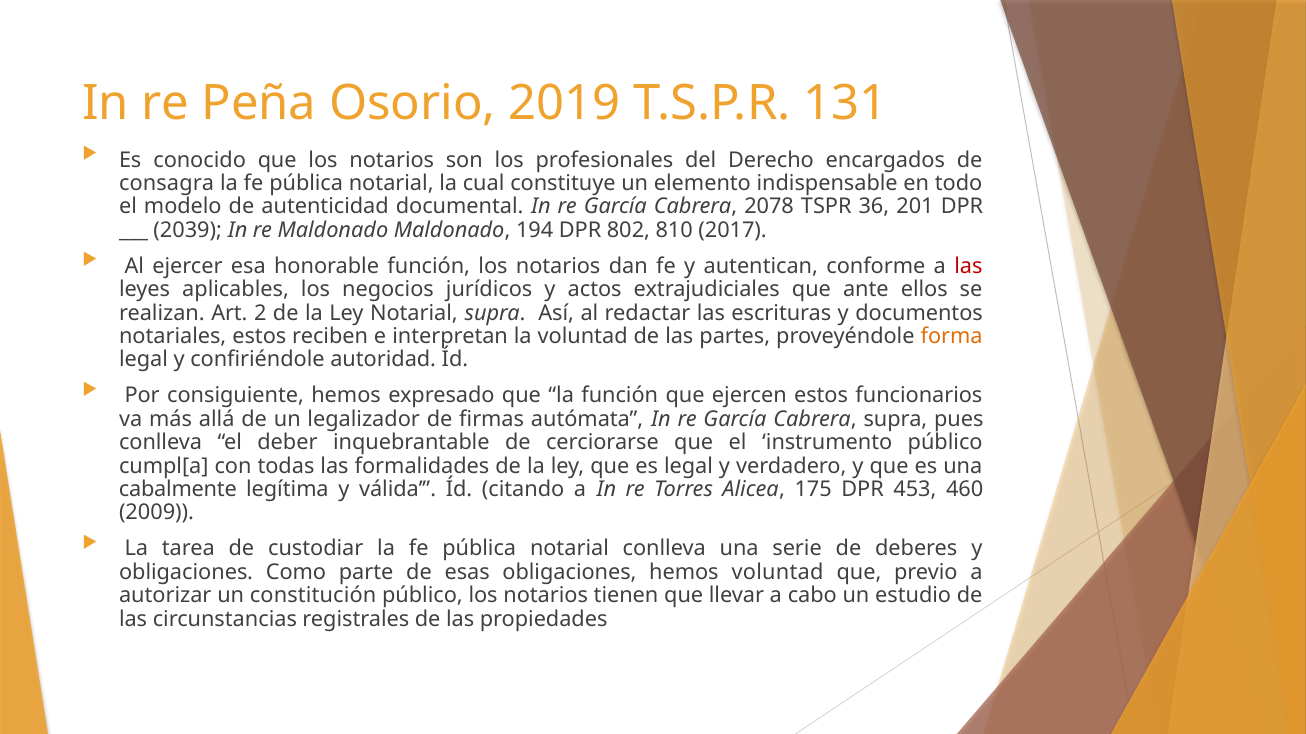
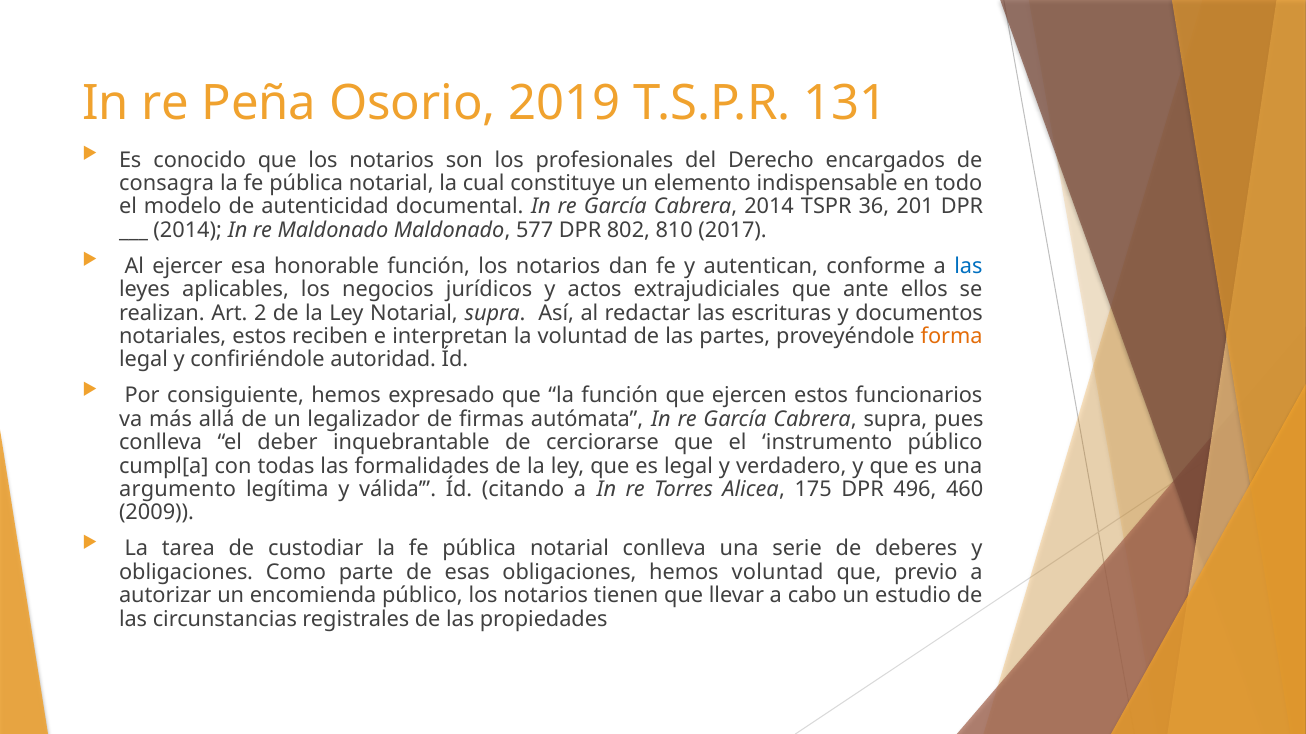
Cabrera 2078: 2078 -> 2014 (769, 207)
2039: 2039 -> 2014 (188, 230)
194: 194 -> 577 (535, 230)
las colour: red -> blue (968, 266)
cabalmente: cabalmente -> argumento (178, 490)
453: 453 -> 496 (915, 490)
constitución: constitución -> encomienda (313, 596)
